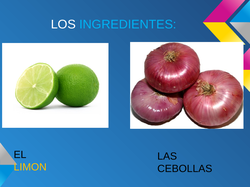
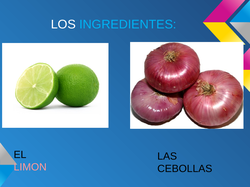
LIMON colour: yellow -> pink (30, 167)
